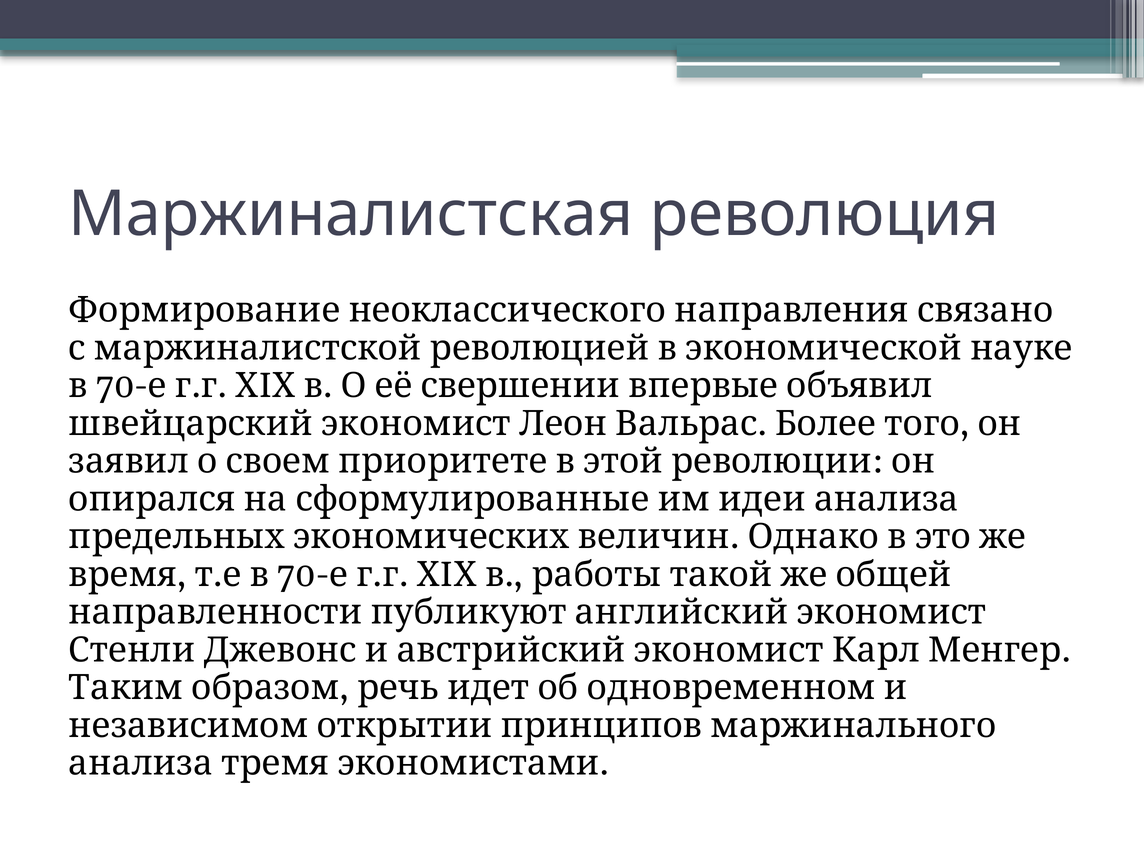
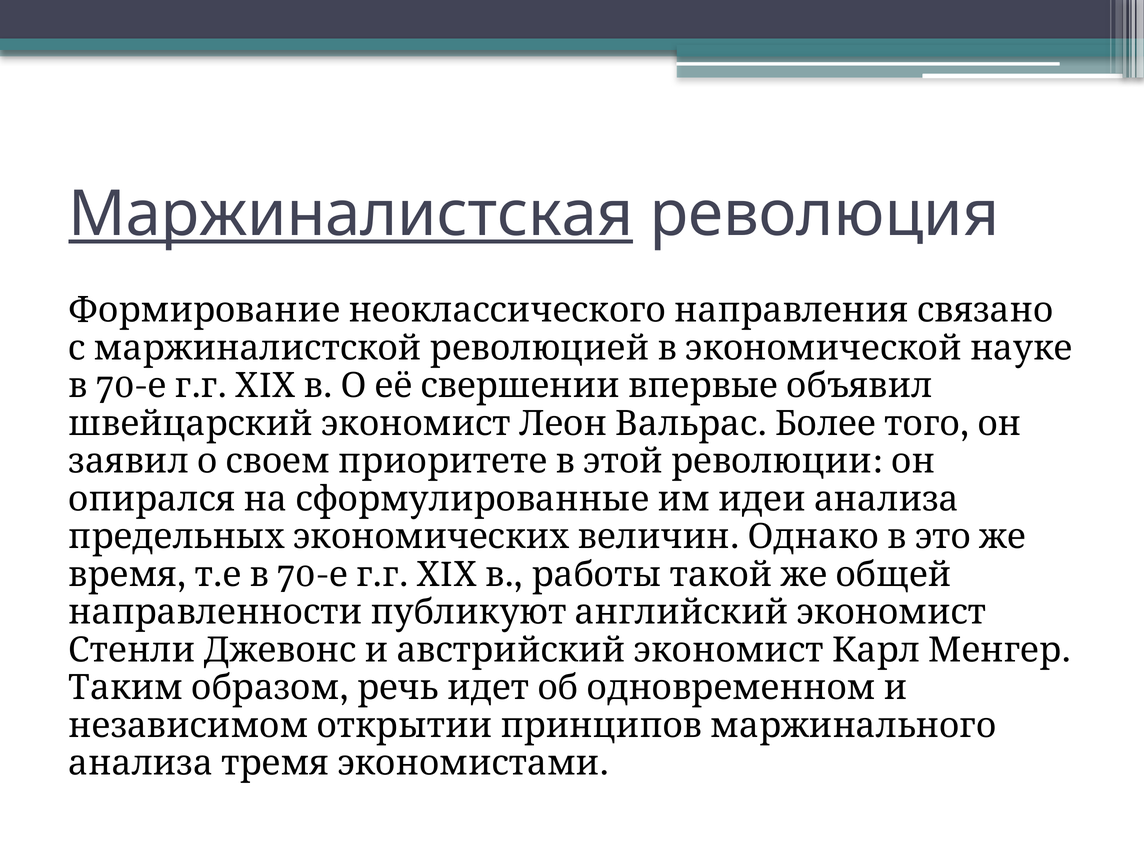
Маржиналистская underline: none -> present (351, 214)
